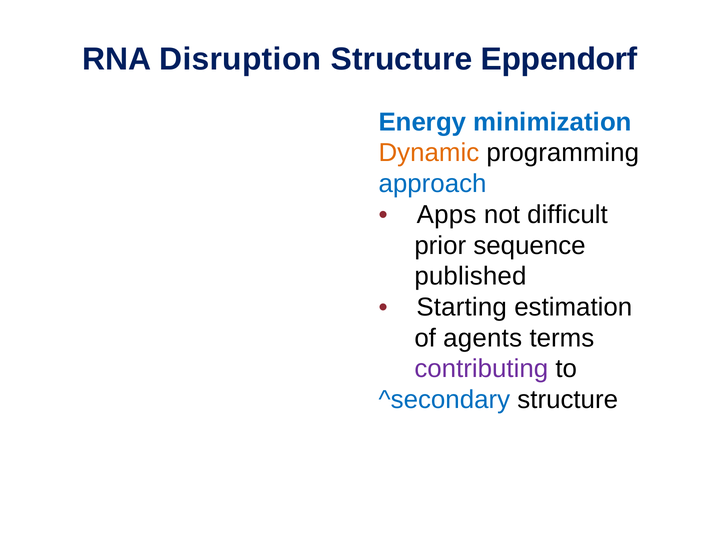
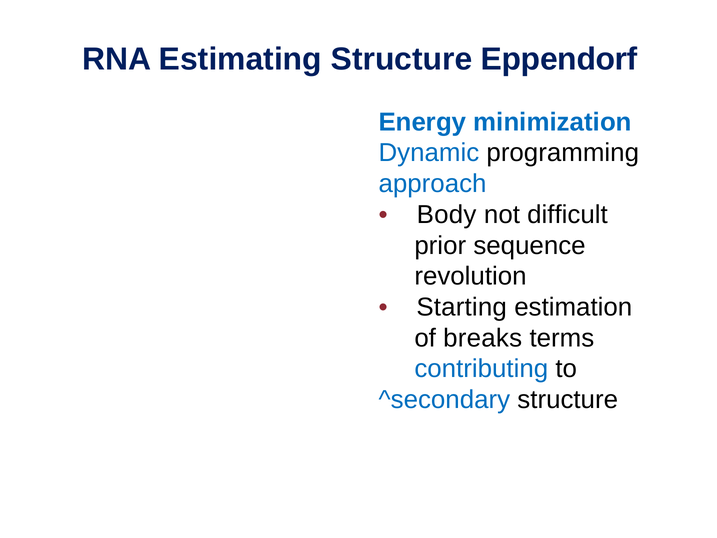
Disruption: Disruption -> Estimating (240, 59)
Dynamic colour: orange -> blue (429, 153)
Apps: Apps -> Body (447, 215)
published: published -> revolution (470, 276)
agents: agents -> breaks (483, 338)
contributing colour: purple -> blue (481, 369)
